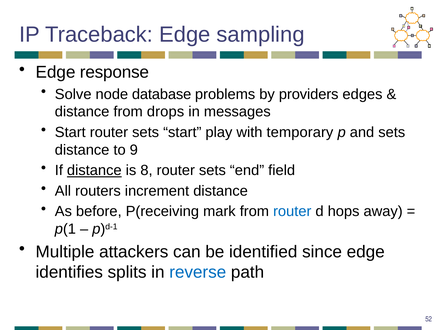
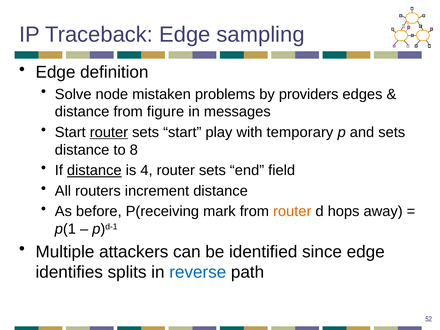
response: response -> definition (114, 72)
database: database -> mistaken (162, 94)
drops: drops -> figure (166, 112)
router underline: none -> present (109, 132)
9: 9 -> 8 (134, 150)
8: 8 -> 4 (146, 170)
router colour: blue -> orange (292, 211)
